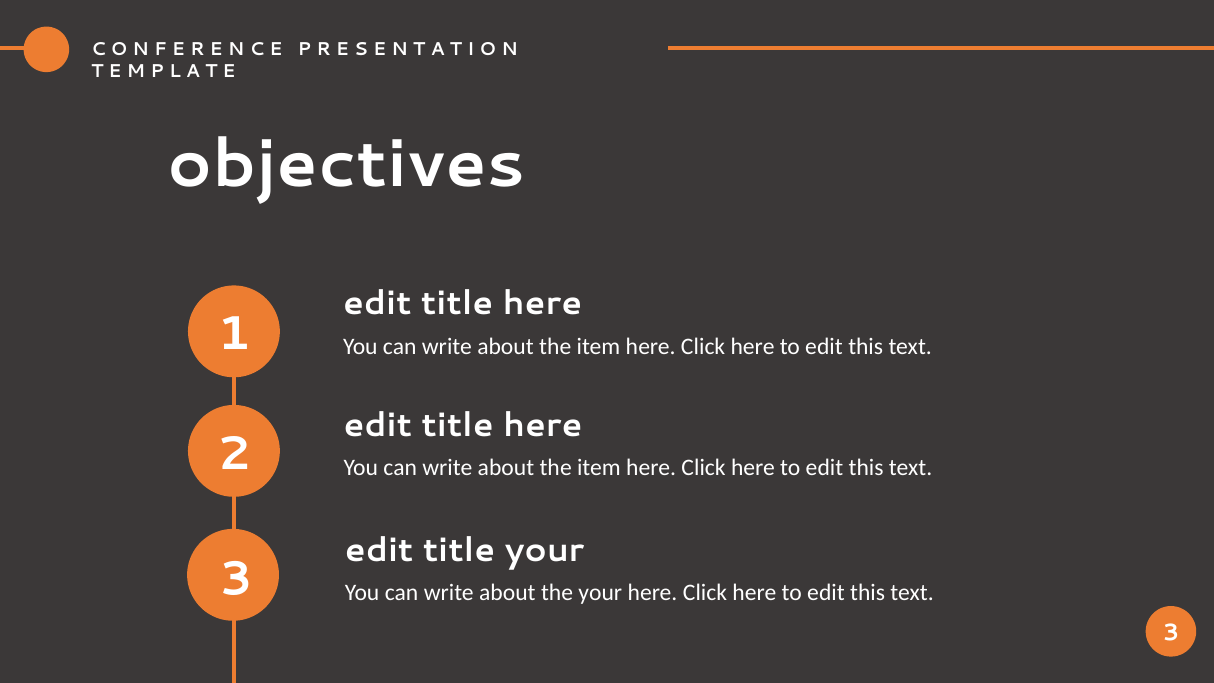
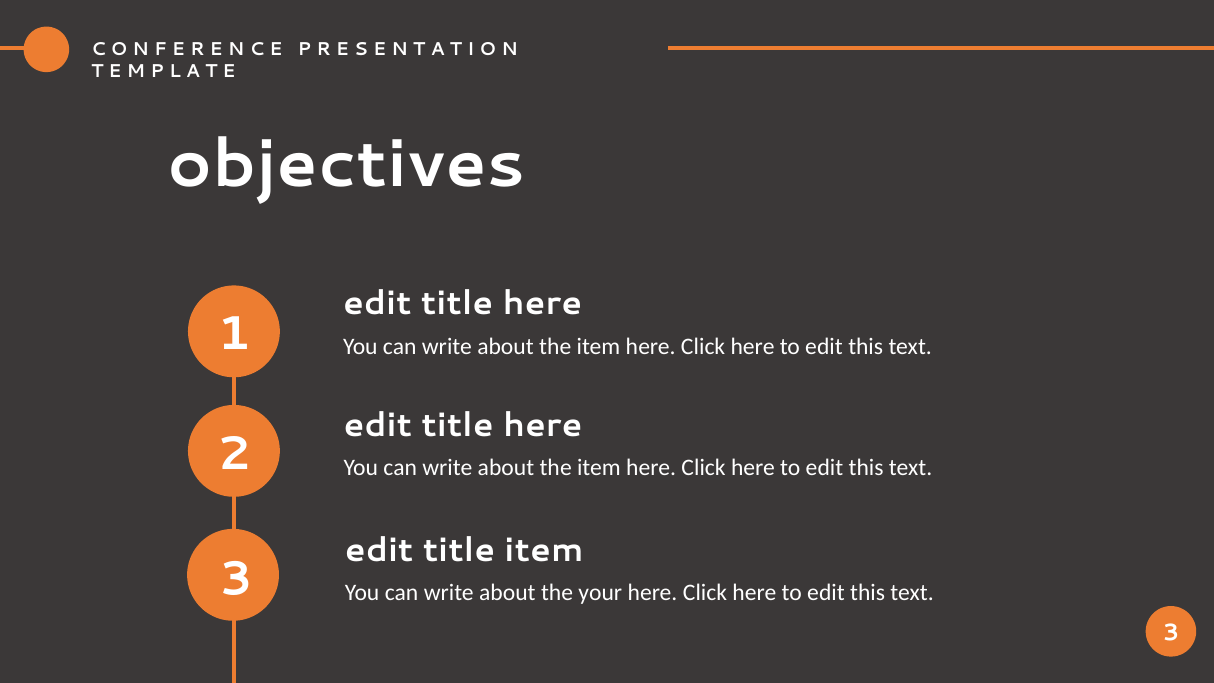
title your: your -> item (544, 550)
